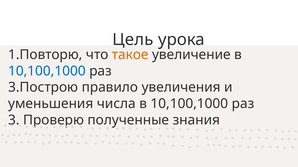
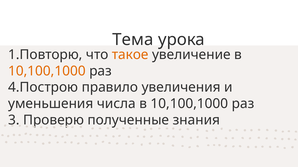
Цель: Цель -> Тема (133, 40)
10,100,1000 colour: blue -> orange (47, 71)
3.Построю: 3.Построю -> 4.Построю (43, 88)
